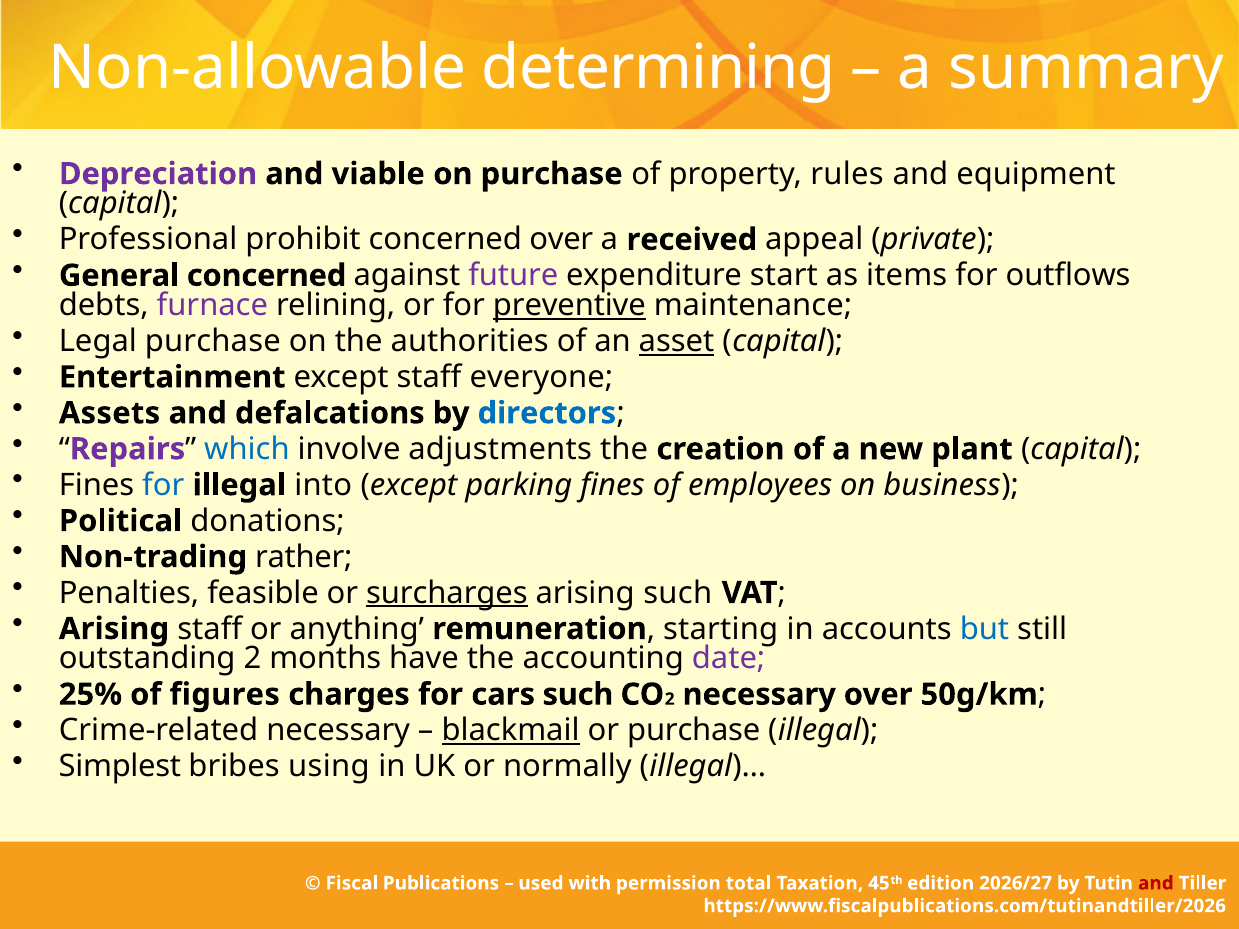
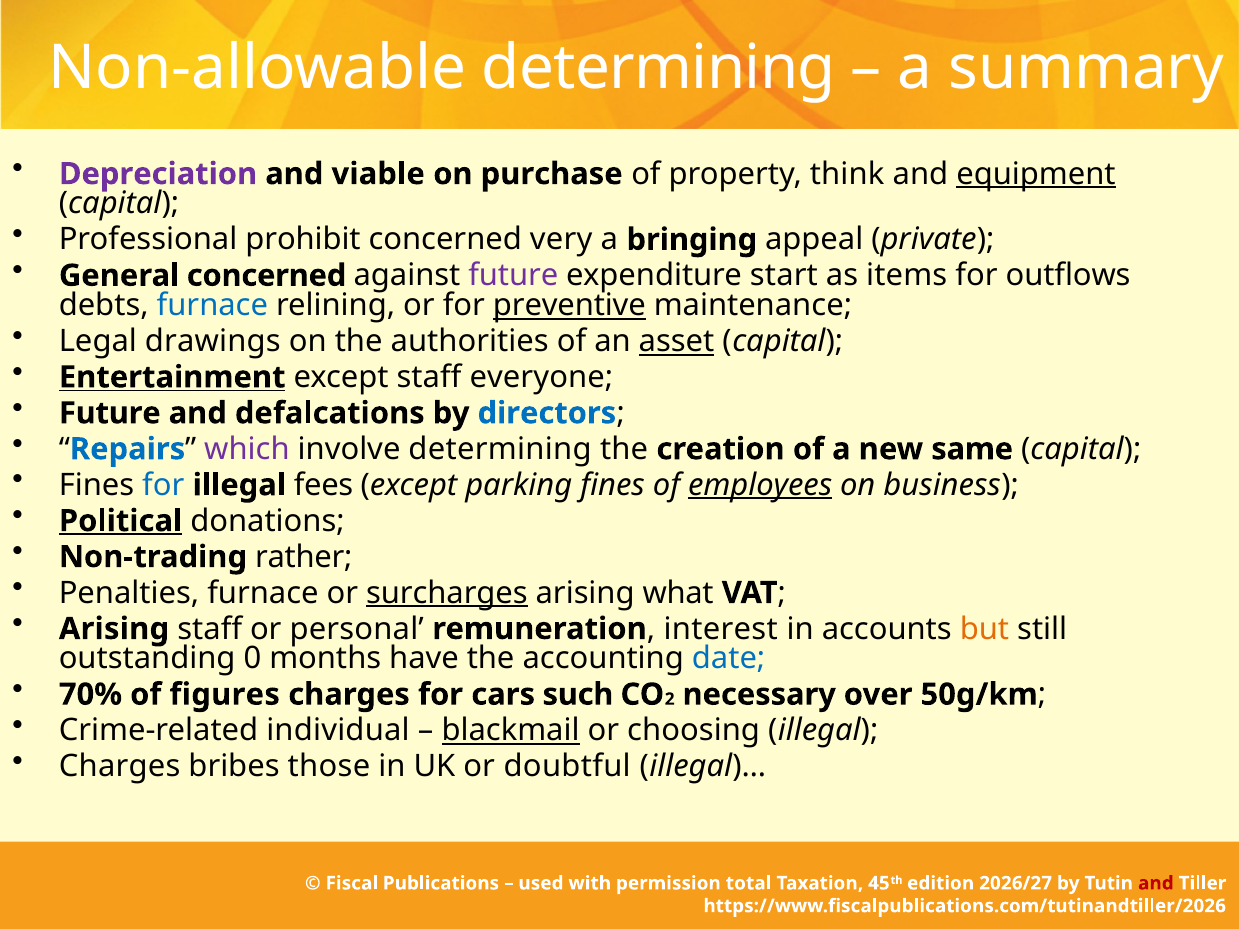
rules: rules -> think (847, 174)
equipment underline: none -> present (1036, 174)
concerned over: over -> very (561, 240)
received: received -> bringing (692, 240)
furnace colour: purple -> blue (212, 305)
Legal purchase: purchase -> drawings (213, 341)
Entertainment underline: none -> present (172, 377)
Assets: Assets -> Future (110, 413)
Repairs colour: purple -> blue (128, 449)
which colour: blue -> purple (247, 449)
involve adjustments: adjustments -> determining (500, 449)
plant: plant -> same (972, 449)
into: into -> fees (324, 485)
employees underline: none -> present (760, 485)
Political underline: none -> present (121, 521)
Penalties feasible: feasible -> furnace (263, 593)
arising such: such -> what (678, 593)
anything: anything -> personal (357, 629)
starting: starting -> interest (721, 629)
but colour: blue -> orange (984, 629)
outstanding 2: 2 -> 0 (252, 659)
date colour: purple -> blue (729, 659)
25%: 25% -> 70% (91, 695)
Crime-related necessary: necessary -> individual (338, 731)
or purchase: purchase -> choosing (694, 731)
Simplest: Simplest -> Charges (120, 767)
using: using -> those (329, 767)
normally: normally -> doubtful (567, 767)
